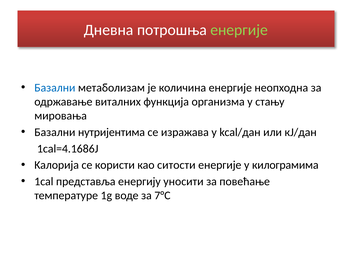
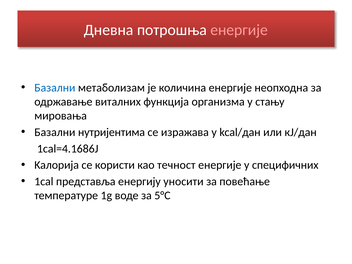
енергије colour: light green -> pink (239, 30)
ситости: ситости -> течност (176, 165)
килограмима: килограмима -> специфичних (285, 165)
7°С: 7°С -> 5°С (162, 196)
